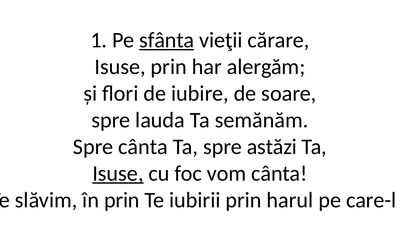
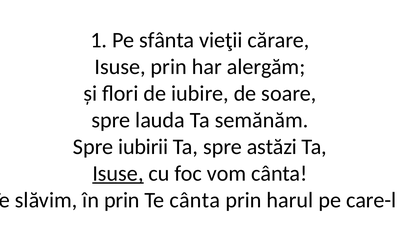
sfânta underline: present -> none (167, 40)
Spre cânta: cânta -> iubirii (143, 147)
Te iubirii: iubirii -> cânta (195, 200)
